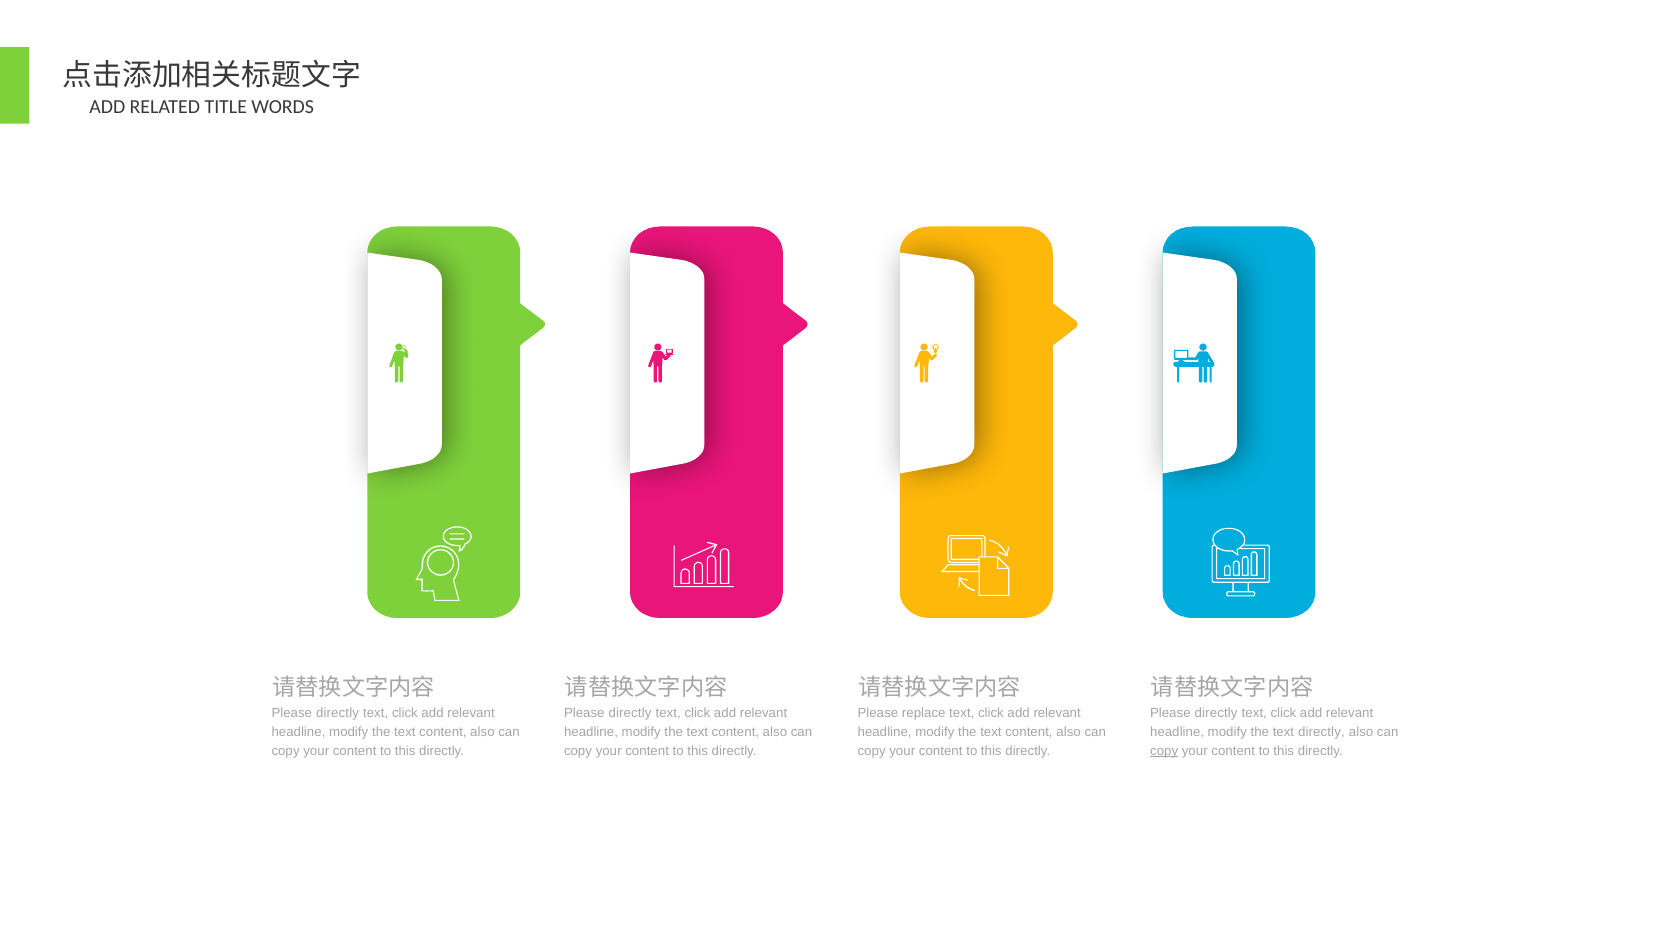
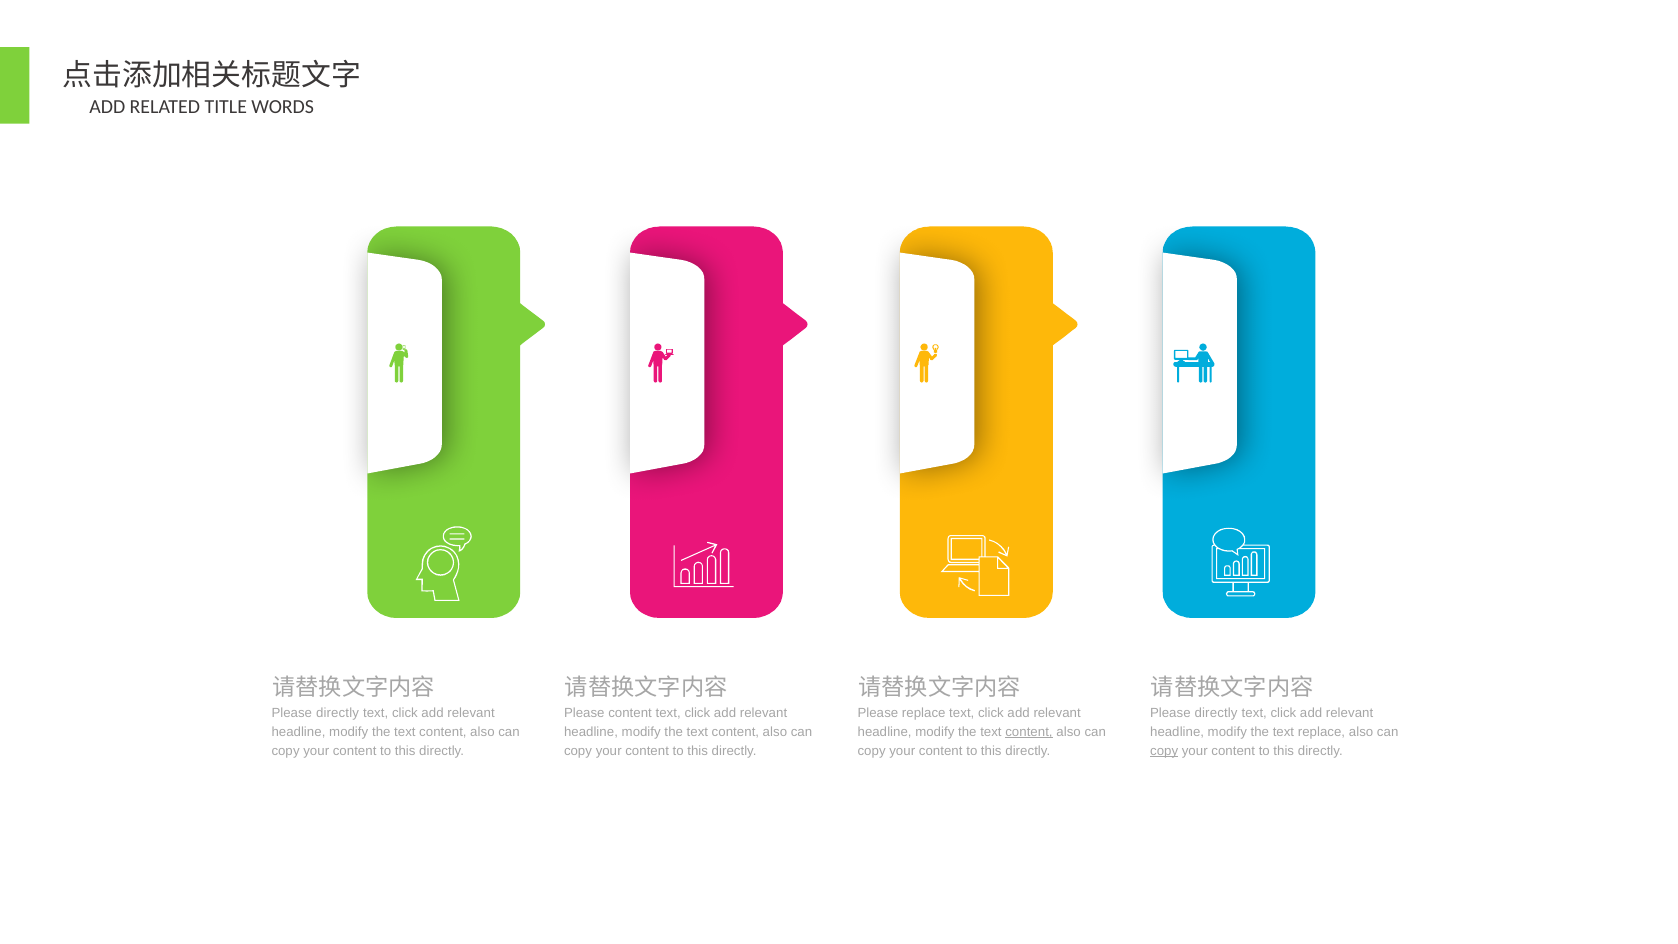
directly: directly -> content (630, 713)
content underline: none -> present (1029, 732)
text directly: directly -> replace (1321, 732)
